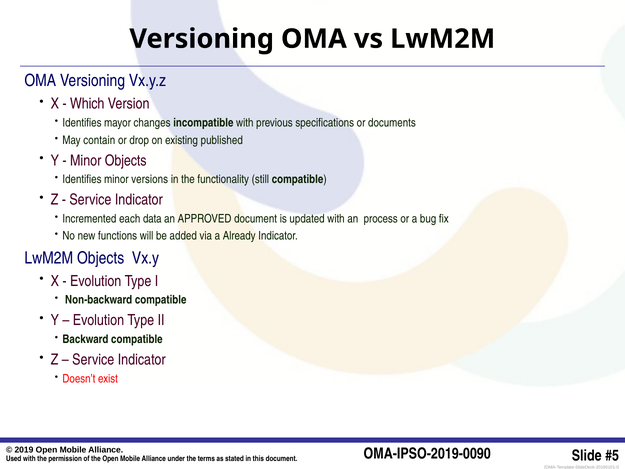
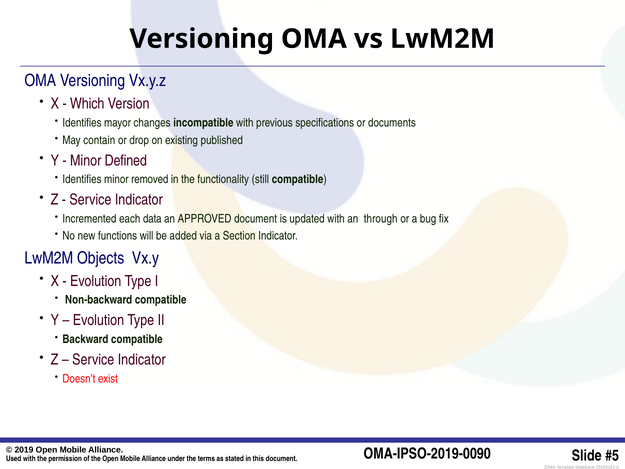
Minor Objects: Objects -> Defined (126, 160)
versions: versions -> removed (150, 179)
process: process -> through (381, 219)
Already: Already -> Section (239, 236)
